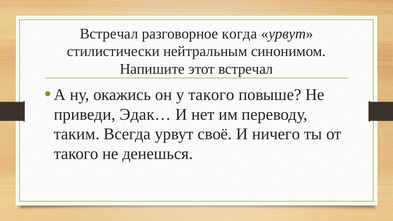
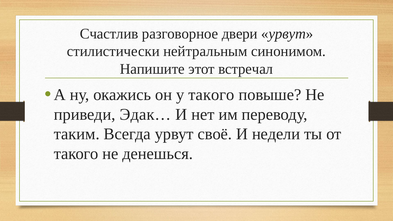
Встречал: Встречал -> Счастлив (109, 34)
когда: когда -> двери (240, 34)
ничего: ничего -> недели (276, 134)
